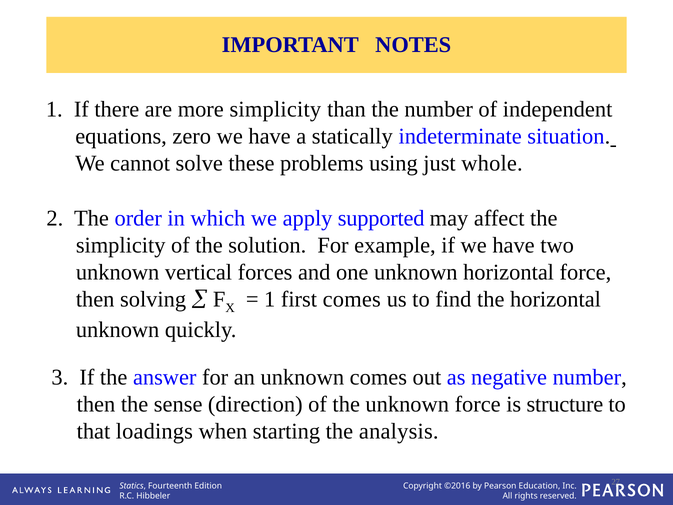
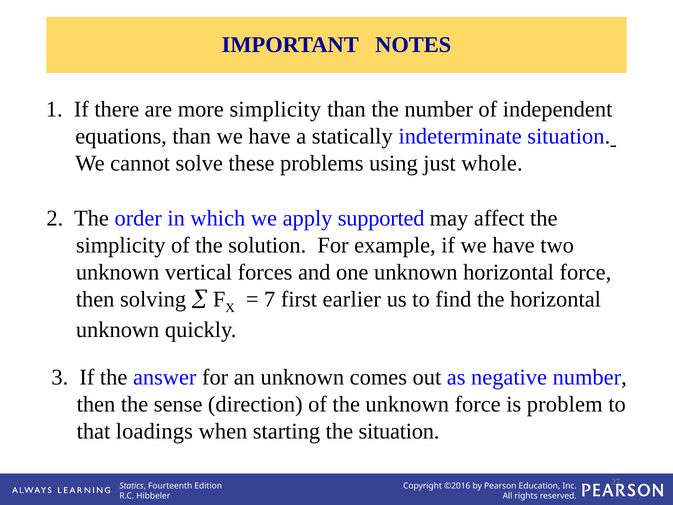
equations zero: zero -> than (192, 136)
1: 1 -> 7 (270, 299)
first comes: comes -> earlier (352, 299)
structure: structure -> problem (565, 404)
the analysis: analysis -> situation (399, 431)
